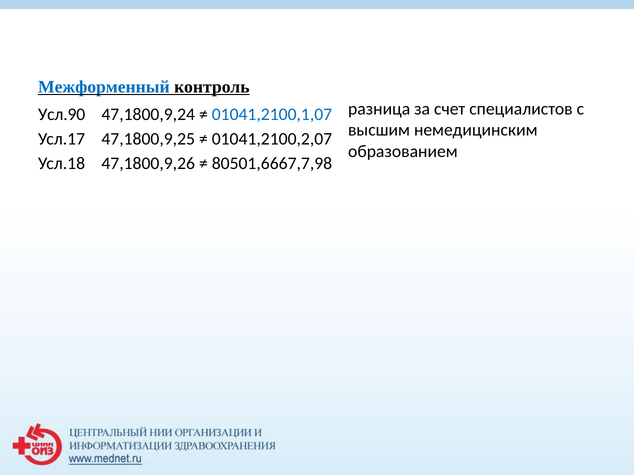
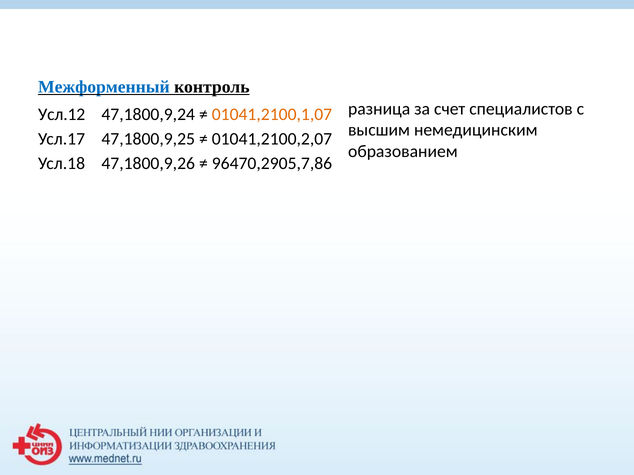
Усл.90: Усл.90 -> Усл.12 (62, 114)
01041,2100,1,07 colour: blue -> orange (272, 114)
80501,6667,7,98: 80501,6667,7,98 -> 96470,2905,7,86 (272, 164)
